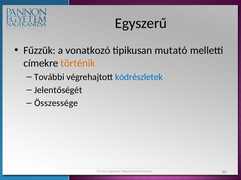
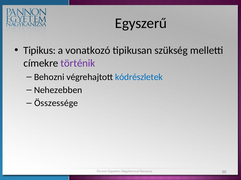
Fűzzük: Fűzzük -> Tipikus (40, 51)
mutató: mutató -> szükség (171, 51)
történik colour: orange -> purple (78, 63)
További: További -> Behozni (49, 77)
Jelentőségét: Jelentőségét -> Nehezebben (58, 90)
